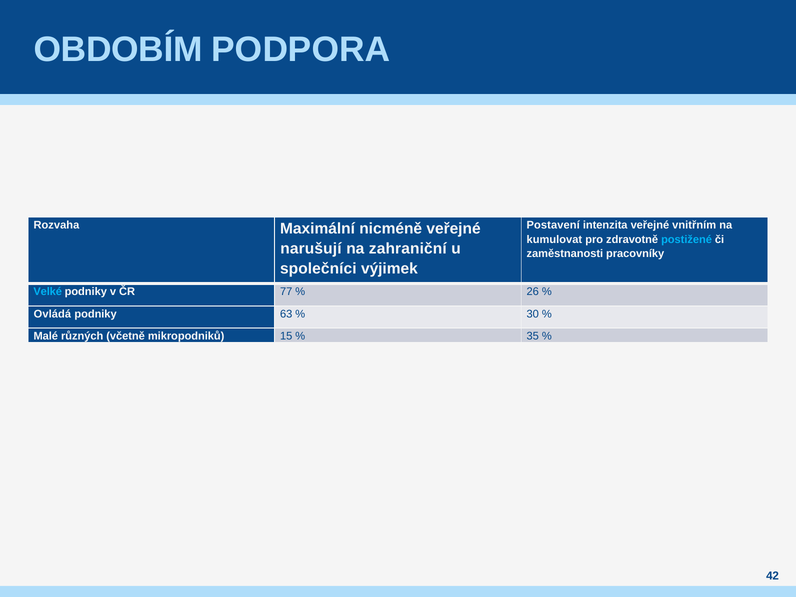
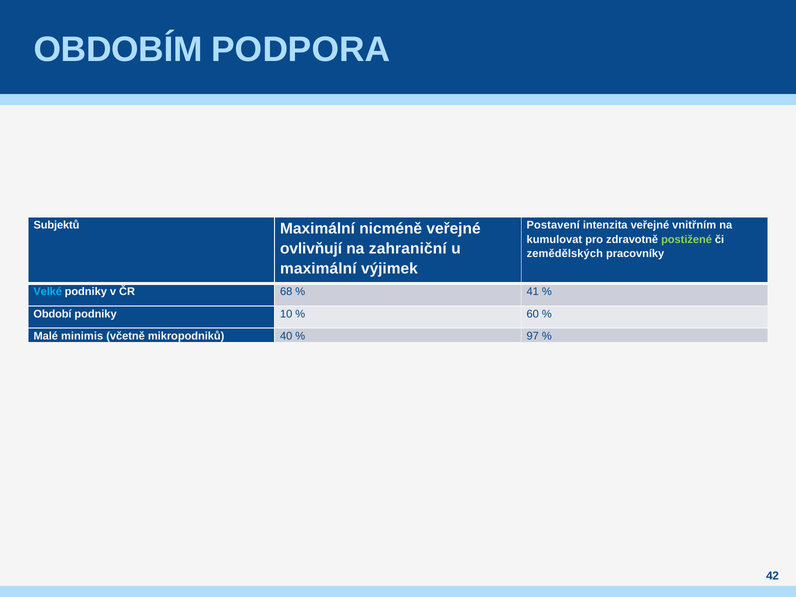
Rozvaha: Rozvaha -> Subjektů (56, 225)
postižené colour: light blue -> light green (687, 239)
narušují: narušují -> ovlivňují (311, 249)
zaměstnanosti: zaměstnanosti -> zemědělských (565, 254)
společníci: společníci -> maximální (318, 269)
77: 77 -> 68 (286, 292)
26: 26 -> 41 (533, 292)
Ovládá: Ovládá -> Období (52, 314)
63: 63 -> 10 (286, 314)
30: 30 -> 60 (533, 314)
různých: různých -> minimis (82, 336)
15: 15 -> 40 (286, 336)
35: 35 -> 97 (533, 336)
